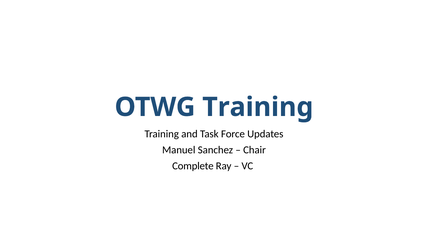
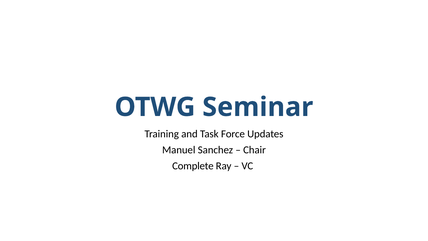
OTWG Training: Training -> Seminar (258, 107)
